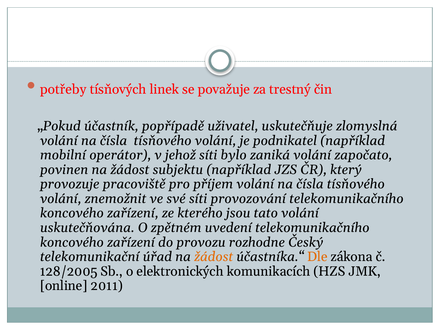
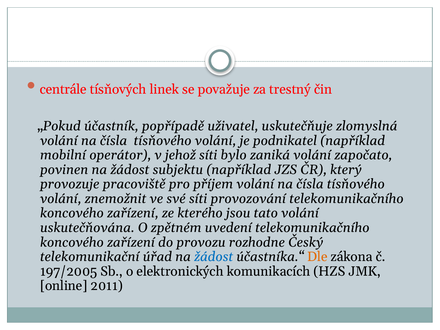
potřeby: potřeby -> centrále (63, 90)
žádost colour: orange -> blue (214, 257)
128/2005: 128/2005 -> 197/2005 (69, 271)
